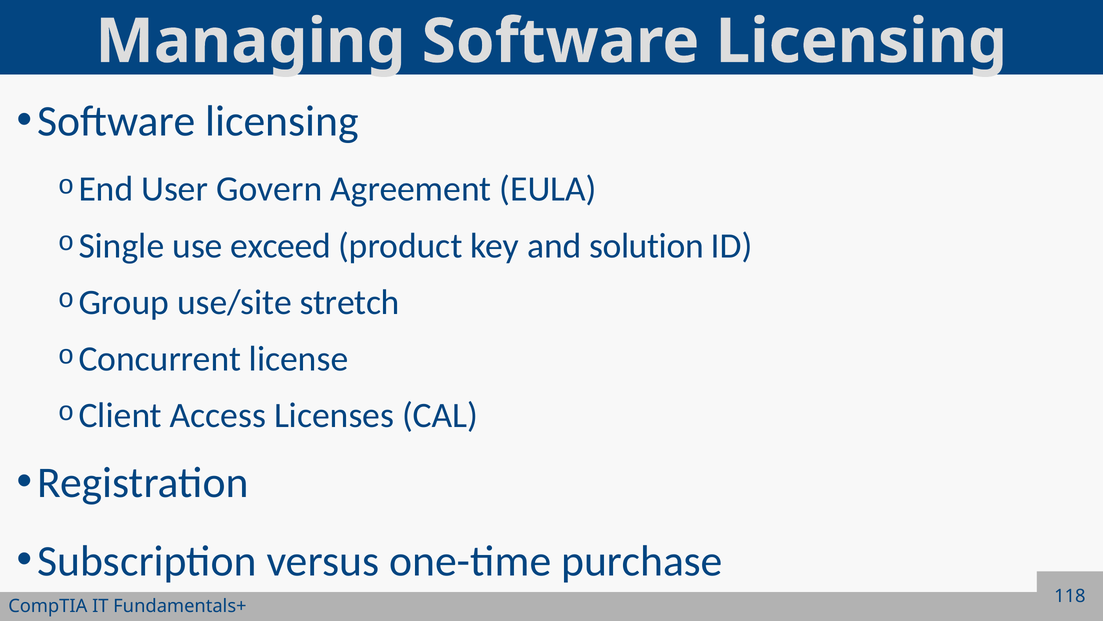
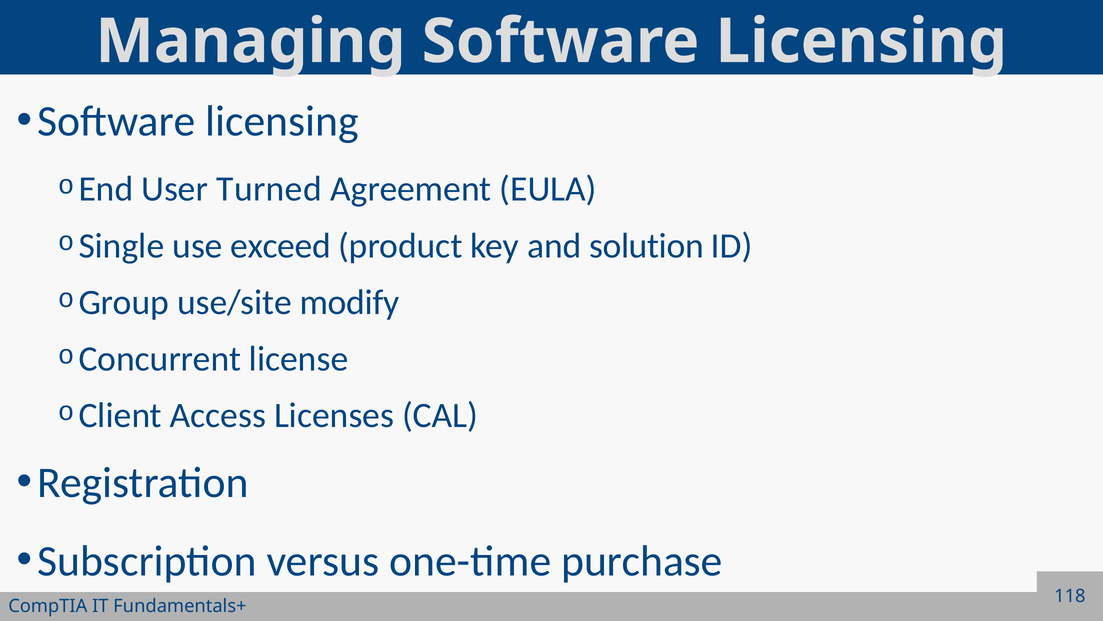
Govern: Govern -> Turned (269, 189)
stretch: stretch -> modify (350, 302)
